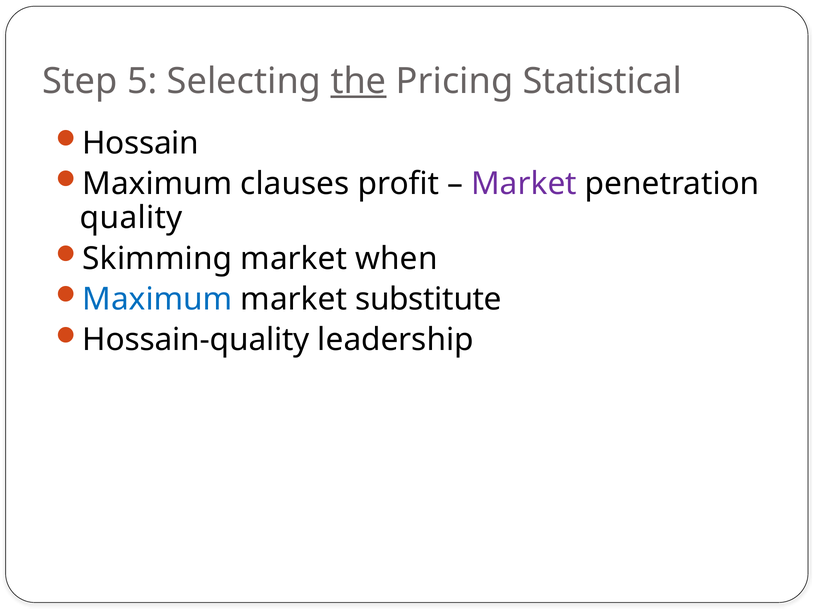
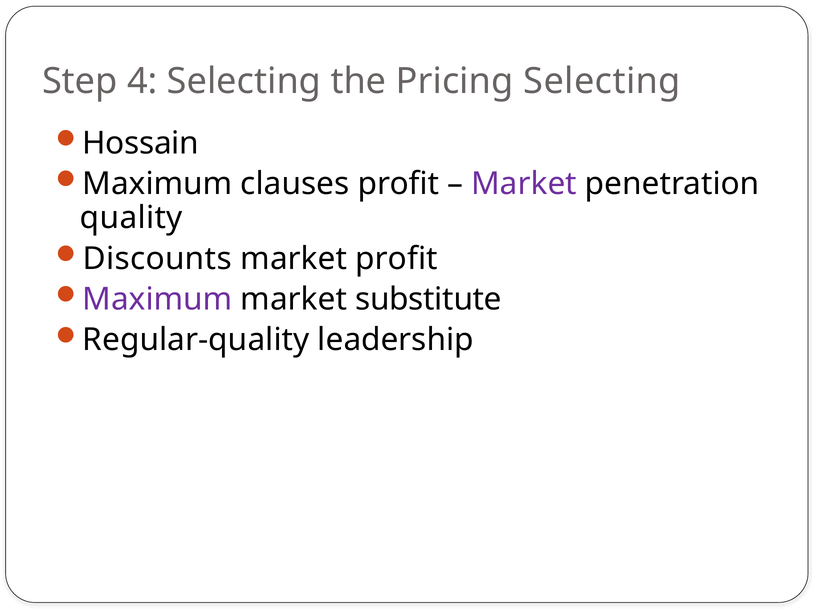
5: 5 -> 4 (142, 81)
the underline: present -> none (358, 81)
Pricing Statistical: Statistical -> Selecting (602, 81)
Skimming: Skimming -> Discounts (157, 258)
market when: when -> profit (396, 258)
Maximum colour: blue -> purple (157, 299)
Hossain-quality: Hossain-quality -> Regular-quality (196, 340)
